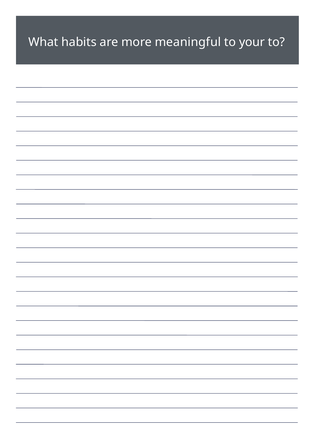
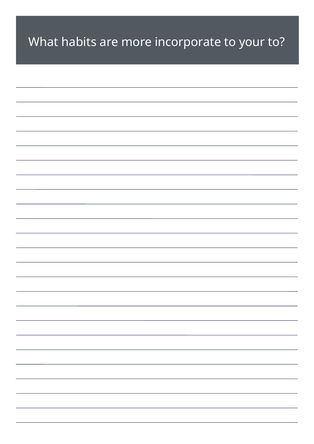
meaningful: meaningful -> incorporate (188, 42)
